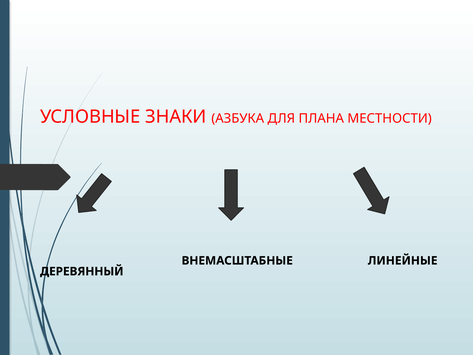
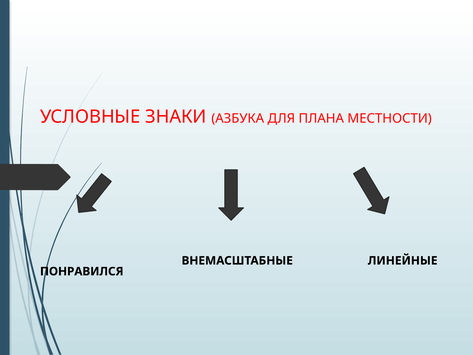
ДЕРЕВЯННЫЙ: ДЕРЕВЯННЫЙ -> ПОНРАВИЛСЯ (82, 271)
